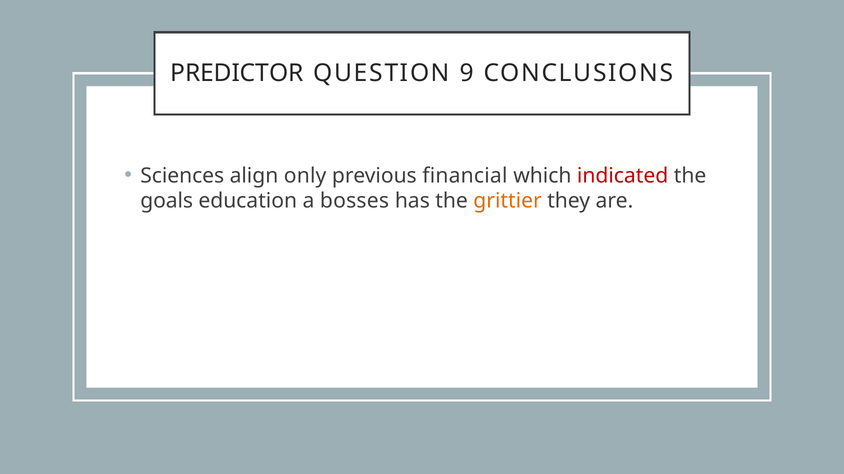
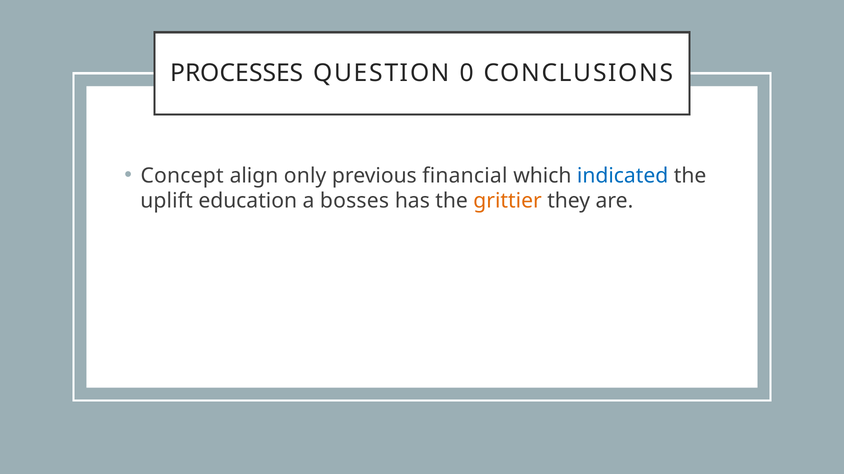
PREDICTOR: PREDICTOR -> PROCESSES (237, 73)
9: 9 -> 0 (467, 73)
Sciences: Sciences -> Concept (182, 176)
indicated colour: red -> blue (623, 176)
goals: goals -> uplift (167, 201)
